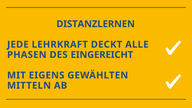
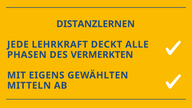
EINGEREICHT: EINGEREICHT -> VERMERKTEN (102, 55)
